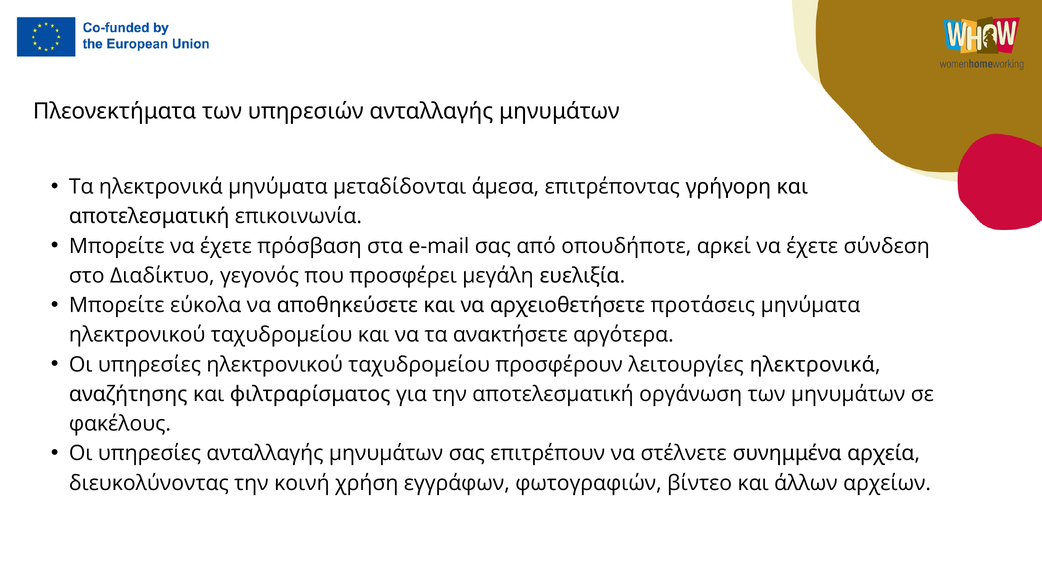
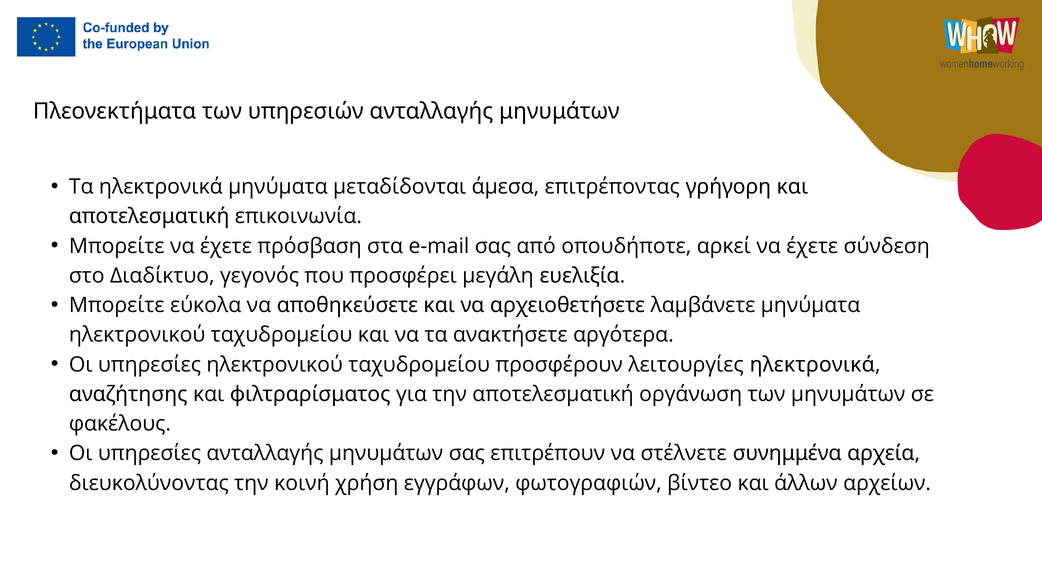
προτάσεις: προτάσεις -> λαμβάνετε (703, 305)
